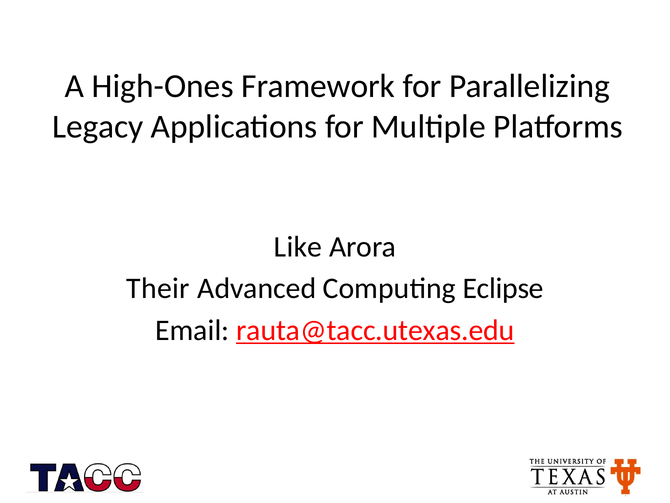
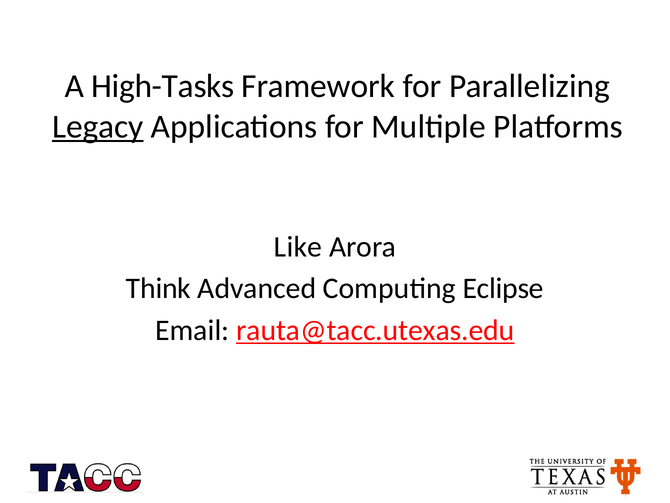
High-Ones: High-Ones -> High-Tasks (163, 86)
Legacy underline: none -> present (98, 127)
Their: Their -> Think (158, 288)
